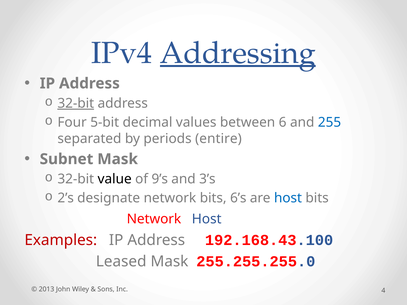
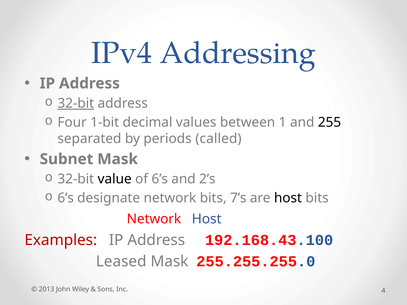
Addressing underline: present -> none (238, 53)
5-bit: 5-bit -> 1-bit (105, 122)
6: 6 -> 1 (283, 122)
255 colour: blue -> black (330, 122)
entire: entire -> called (218, 139)
of 9’s: 9’s -> 6’s (160, 179)
3’s: 3’s -> 2’s (207, 179)
2’s: 2’s -> 6’s (66, 198)
6’s: 6’s -> 7’s (238, 198)
host colour: blue -> black (288, 198)
